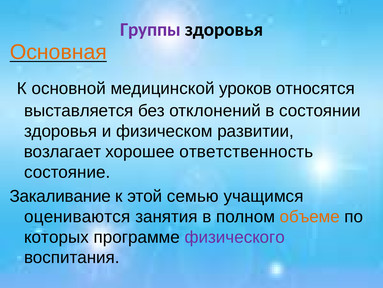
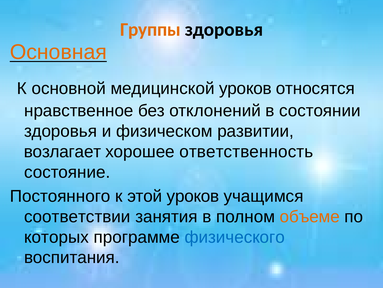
Группы colour: purple -> orange (150, 30)
выставляется: выставляется -> нравственное (79, 111)
Закаливание: Закаливание -> Постоянного (60, 196)
этой семью: семью -> уроков (193, 196)
оцениваются: оцениваются -> соответствии (77, 216)
физического colour: purple -> blue (235, 237)
